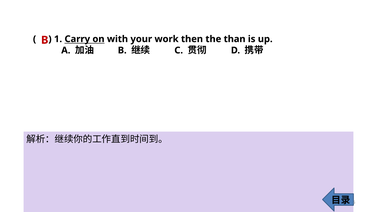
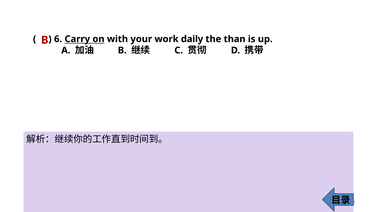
1: 1 -> 6 (58, 39)
then: then -> daily (192, 39)
